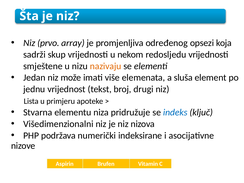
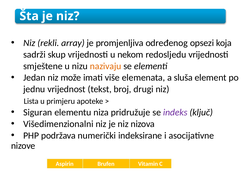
prvo: prvo -> rekli (48, 43)
Stvarna: Stvarna -> Siguran (38, 112)
indeks colour: blue -> purple (175, 112)
